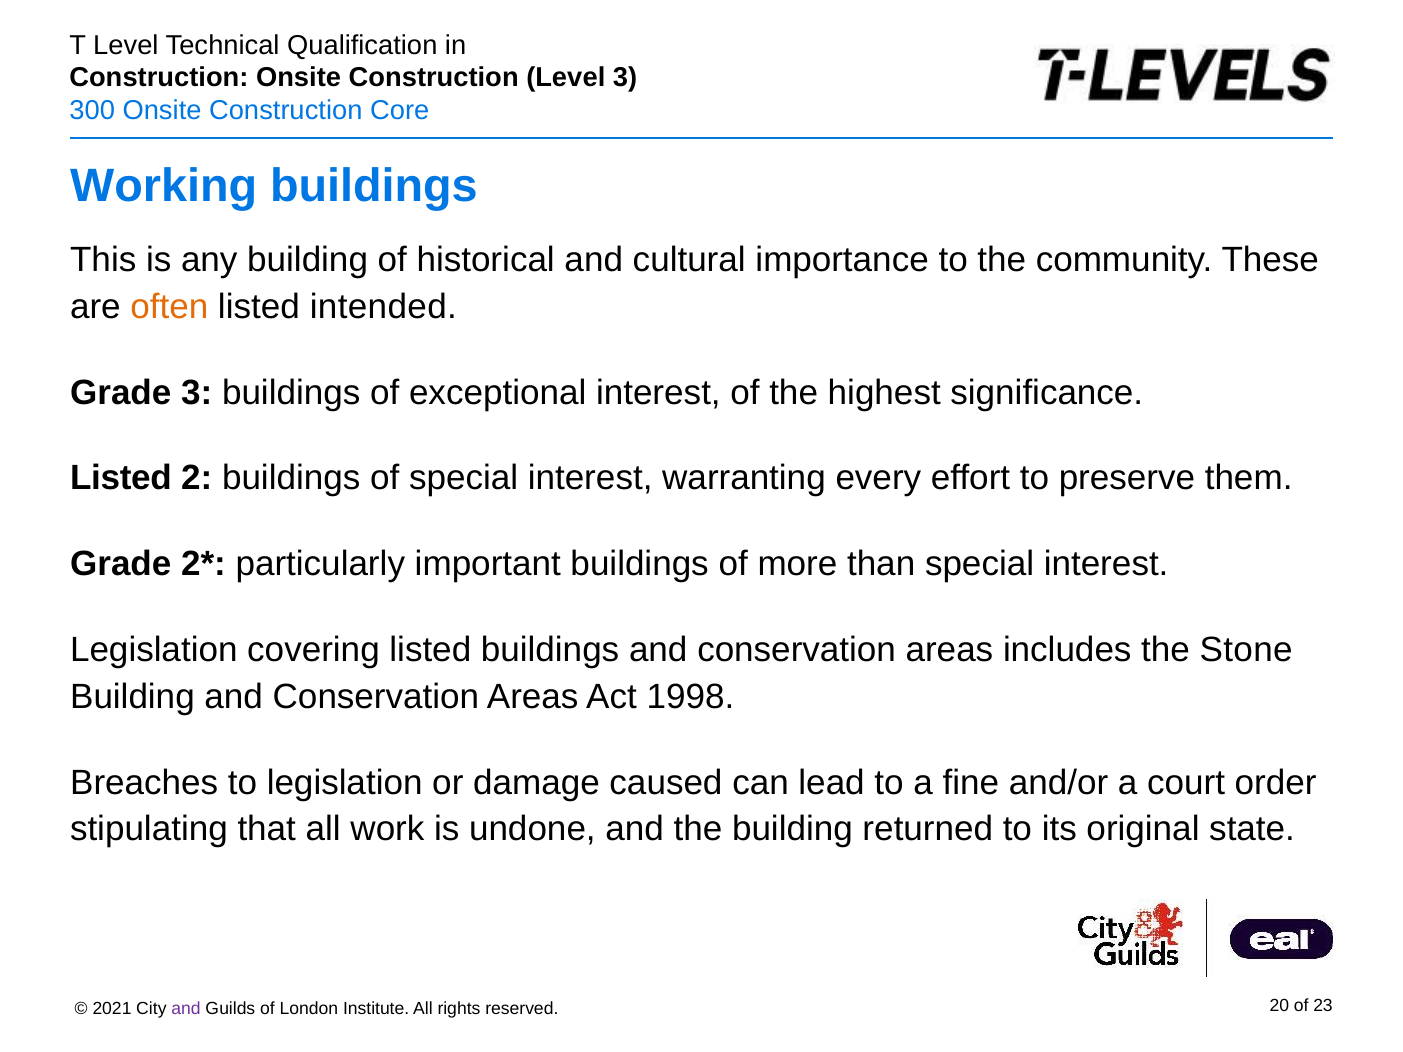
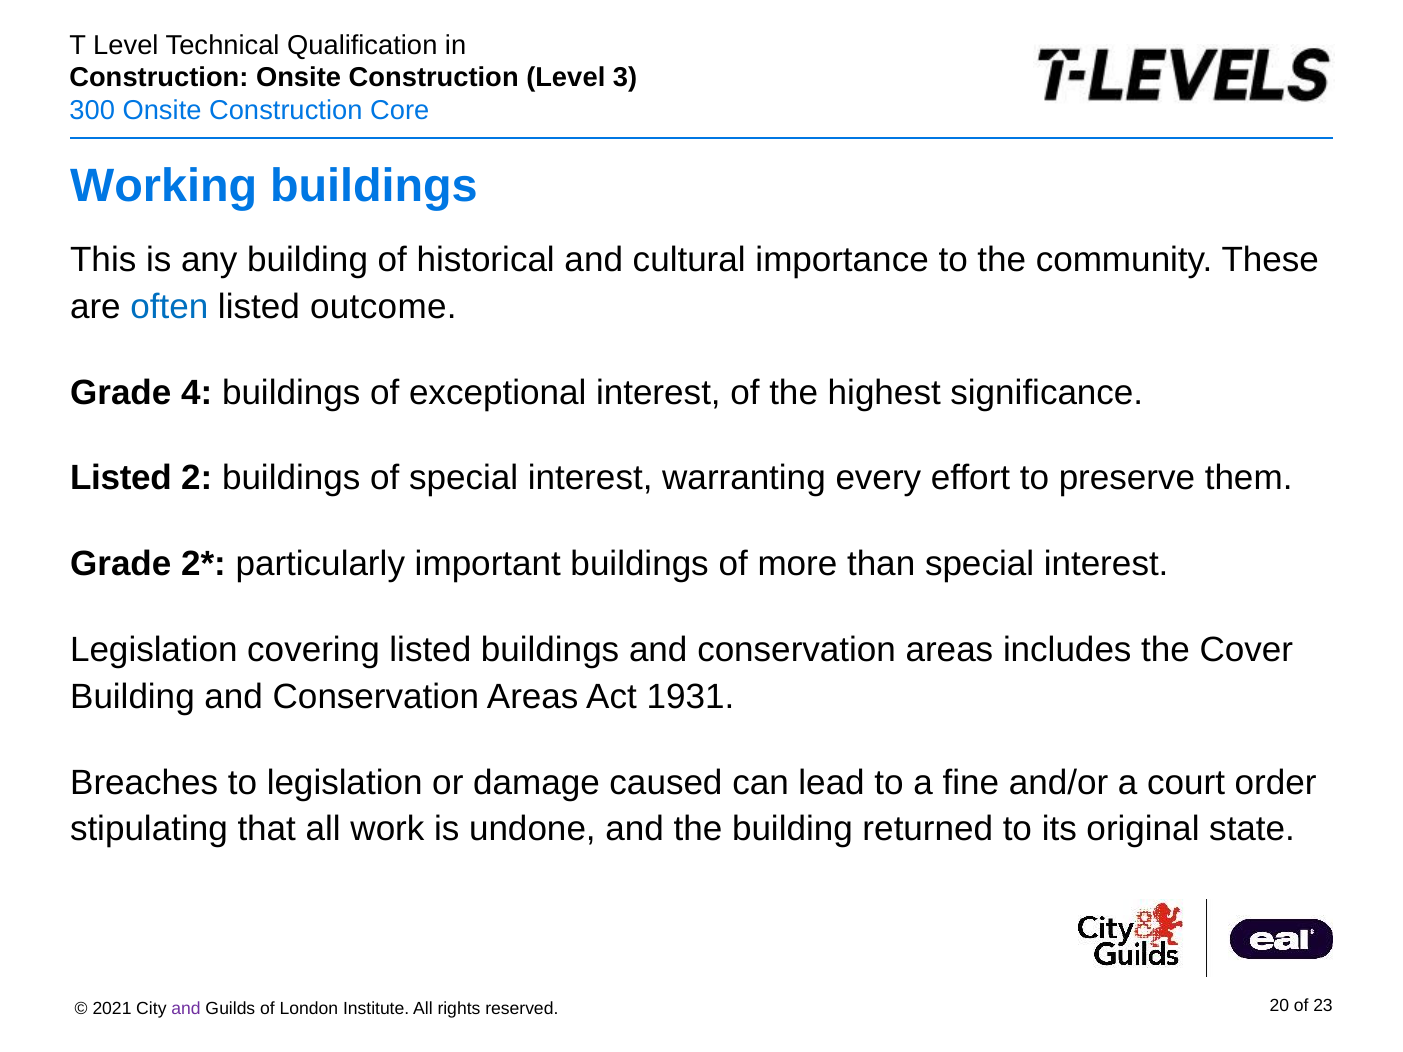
often colour: orange -> blue (169, 307)
intended: intended -> outcome (383, 307)
Grade 3: 3 -> 4 (197, 393)
Stone: Stone -> Cover (1246, 650)
1998: 1998 -> 1931 (690, 697)
